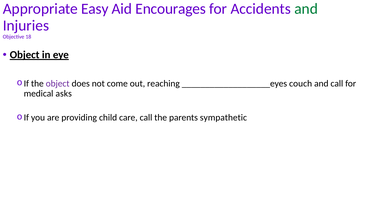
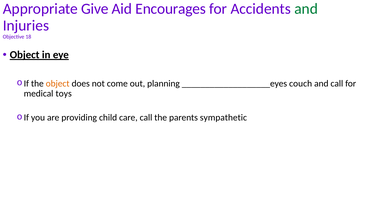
Easy: Easy -> Give (95, 9)
object colour: purple -> orange (58, 83)
reaching: reaching -> planning (163, 83)
asks: asks -> toys (64, 93)
